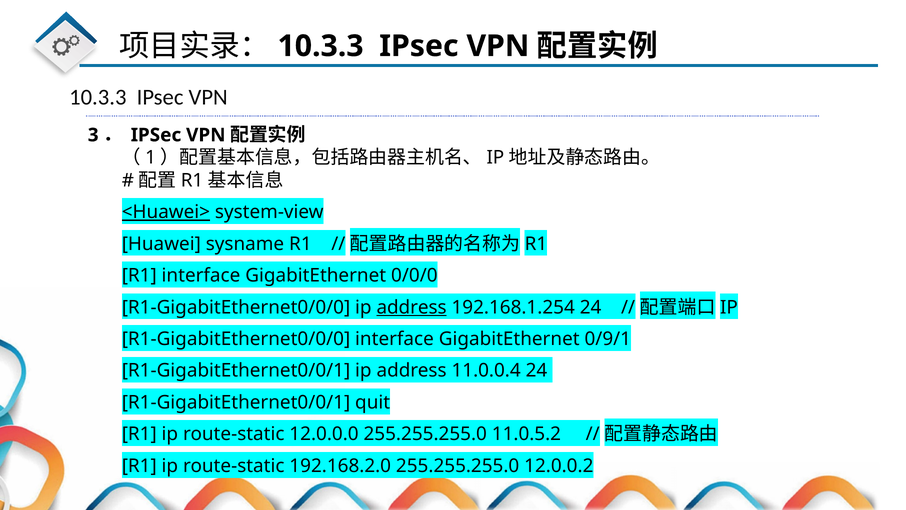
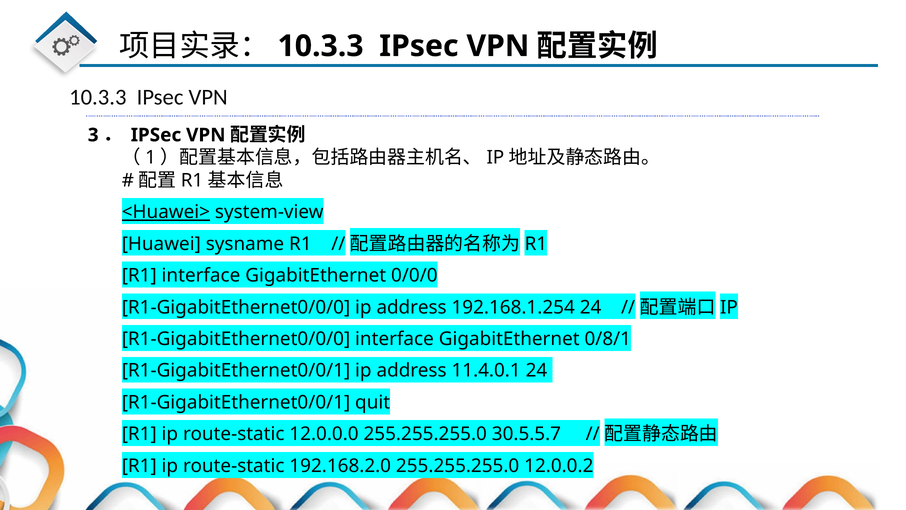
address underline: present -> none (412, 307)
0/9/1: 0/9/1 -> 0/8/1 (608, 339)
11.0.0.4: 11.0.0.4 -> 11.4.0.1 (486, 370)
11.0.5.2: 11.0.5.2 -> 30.5.5.7 (526, 434)
